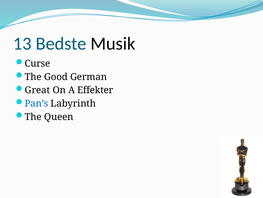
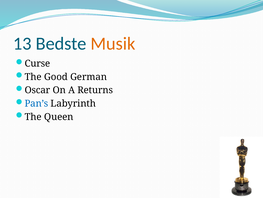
Musik colour: black -> orange (113, 43)
Great: Great -> Oscar (38, 90)
Effekter: Effekter -> Returns (95, 90)
